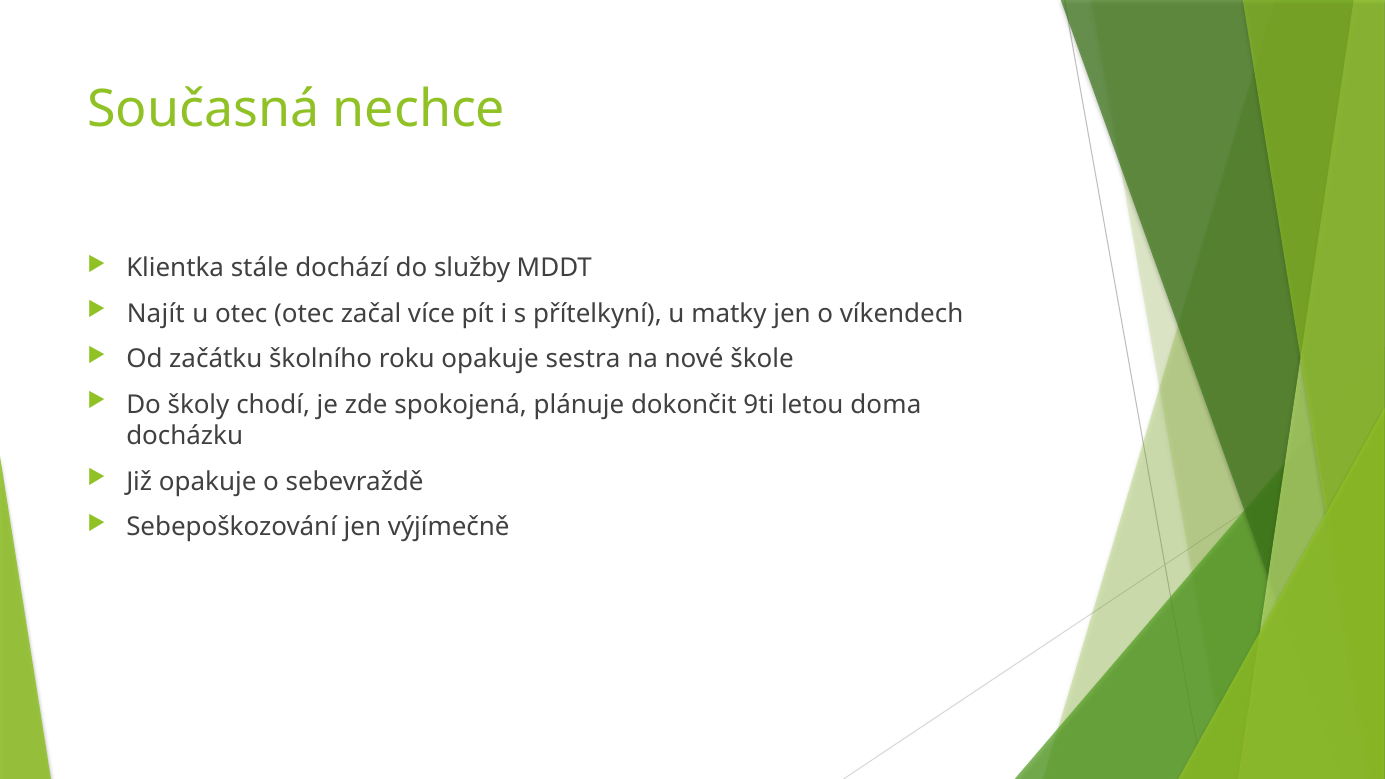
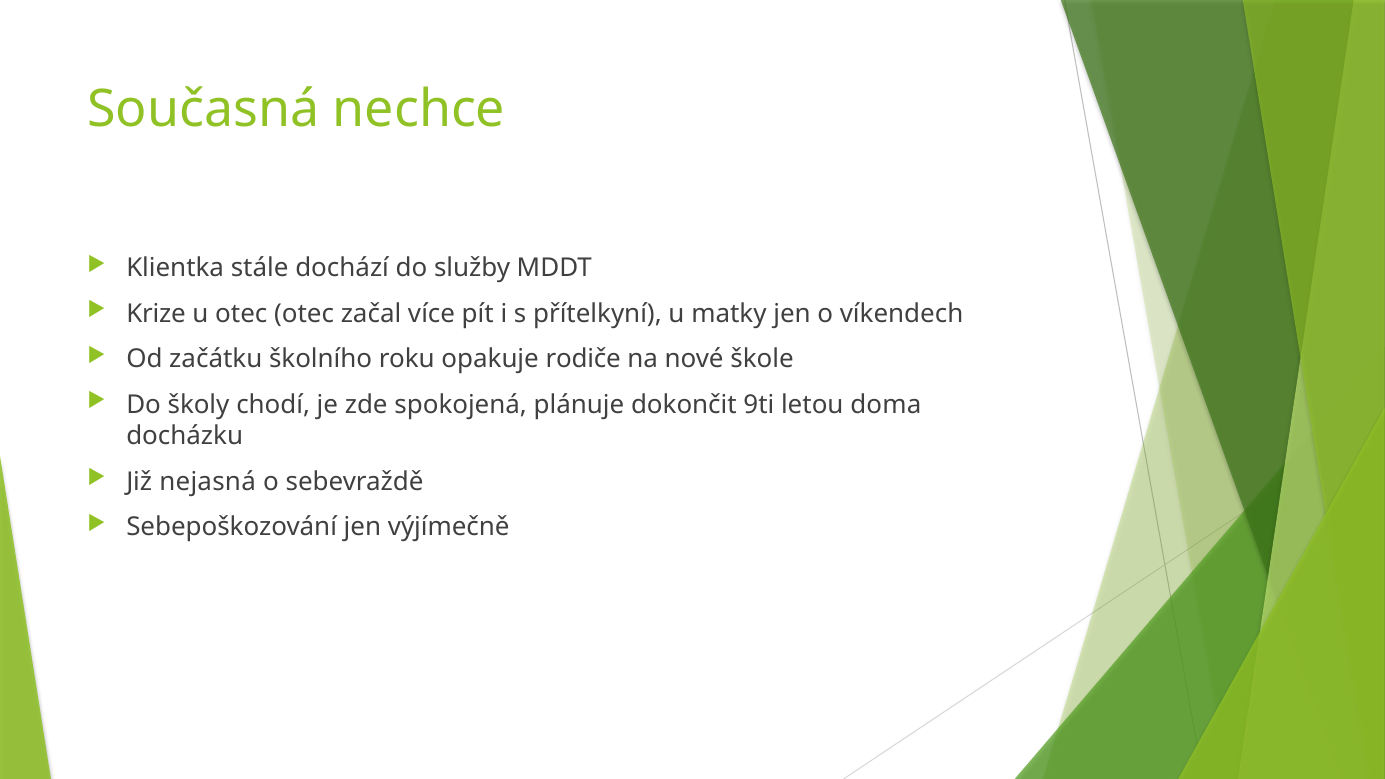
Najít: Najít -> Krize (156, 314)
sestra: sestra -> rodiče (583, 359)
Již opakuje: opakuje -> nejasná (208, 482)
